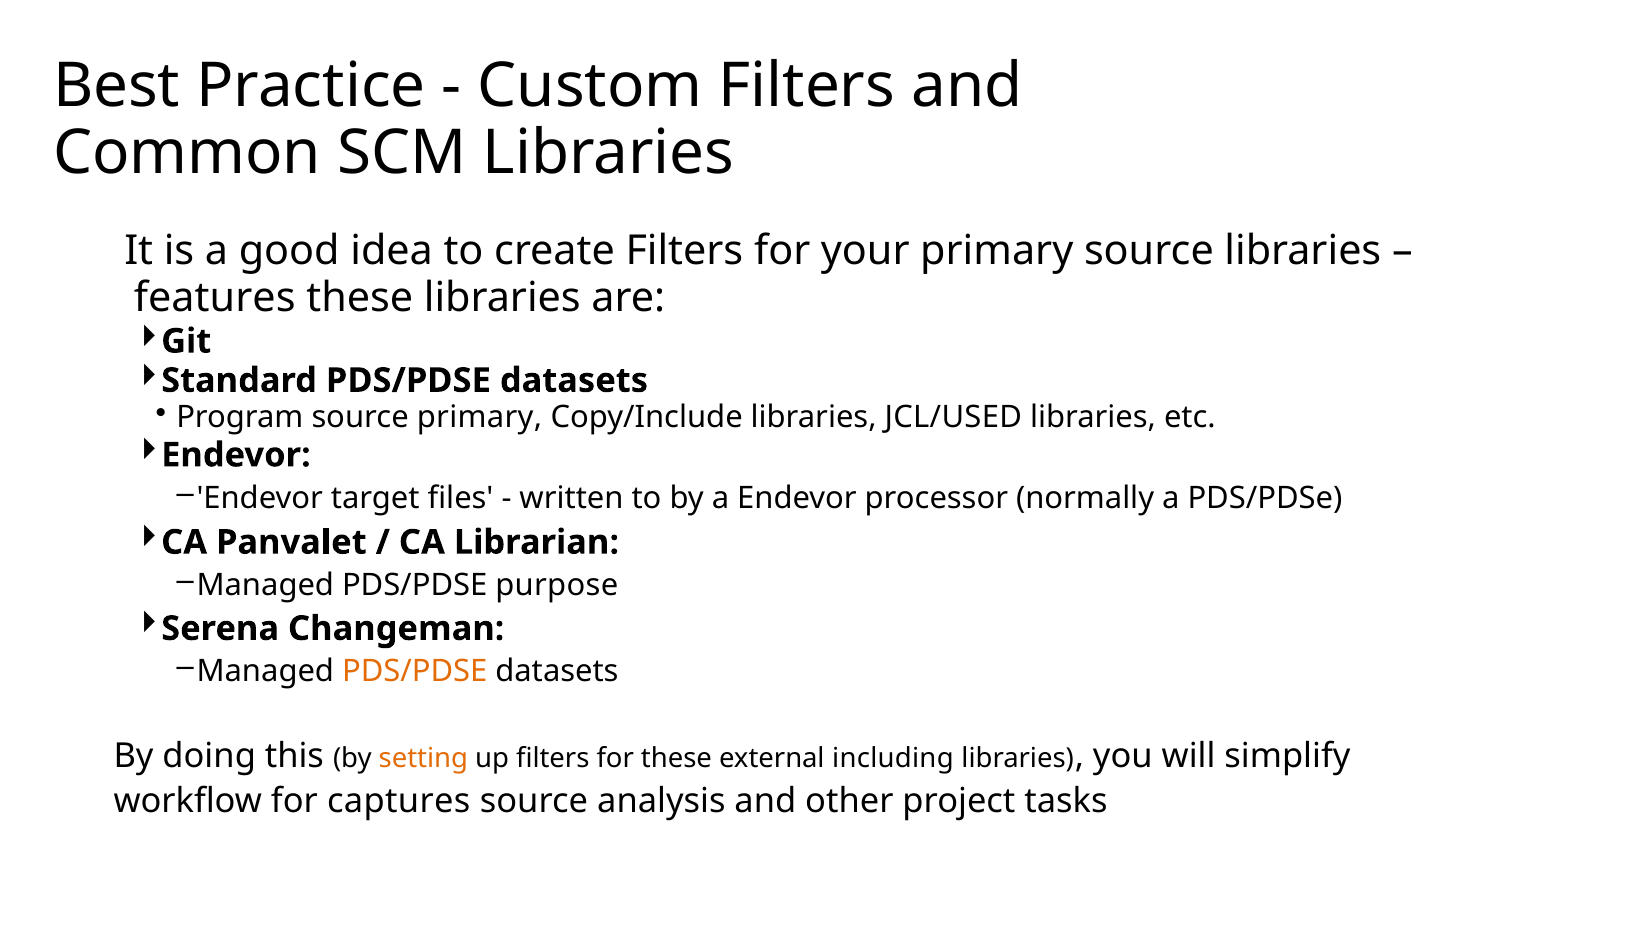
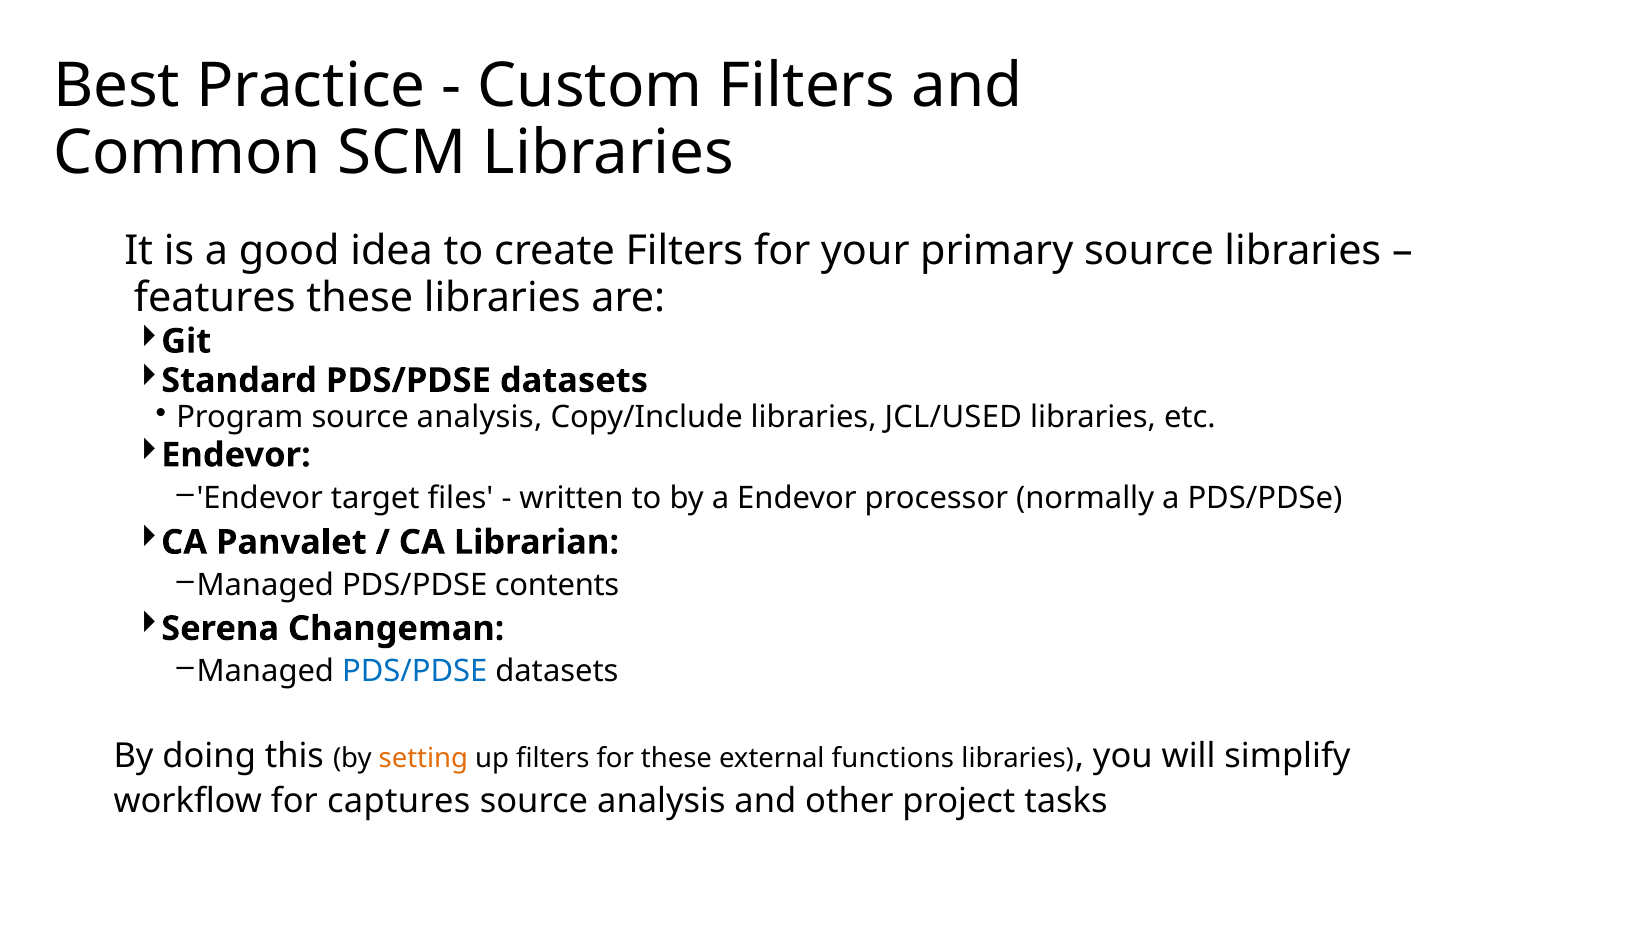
Program source primary: primary -> analysis (480, 418)
purpose: purpose -> contents (557, 585)
PDS/PDSE colour: orange -> blue (415, 671)
including: including -> functions (893, 758)
